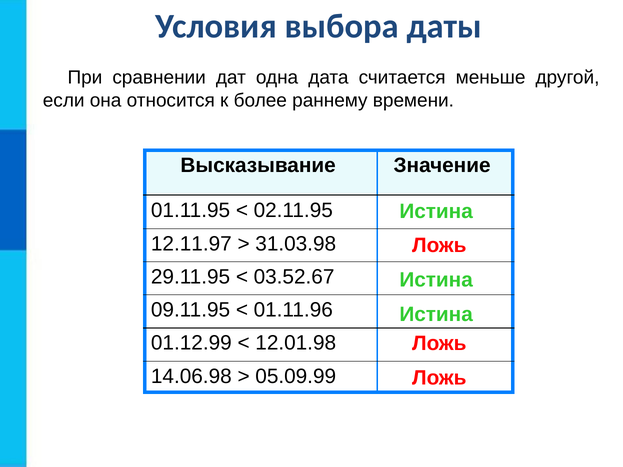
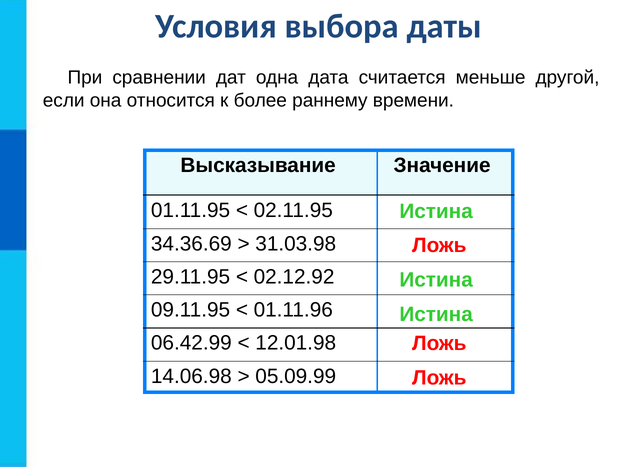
12.11.97: 12.11.97 -> 34.36.69 (191, 244)
03.52.67: 03.52.67 -> 02.12.92 (294, 277)
01.12.99: 01.12.99 -> 06.42.99 (191, 343)
